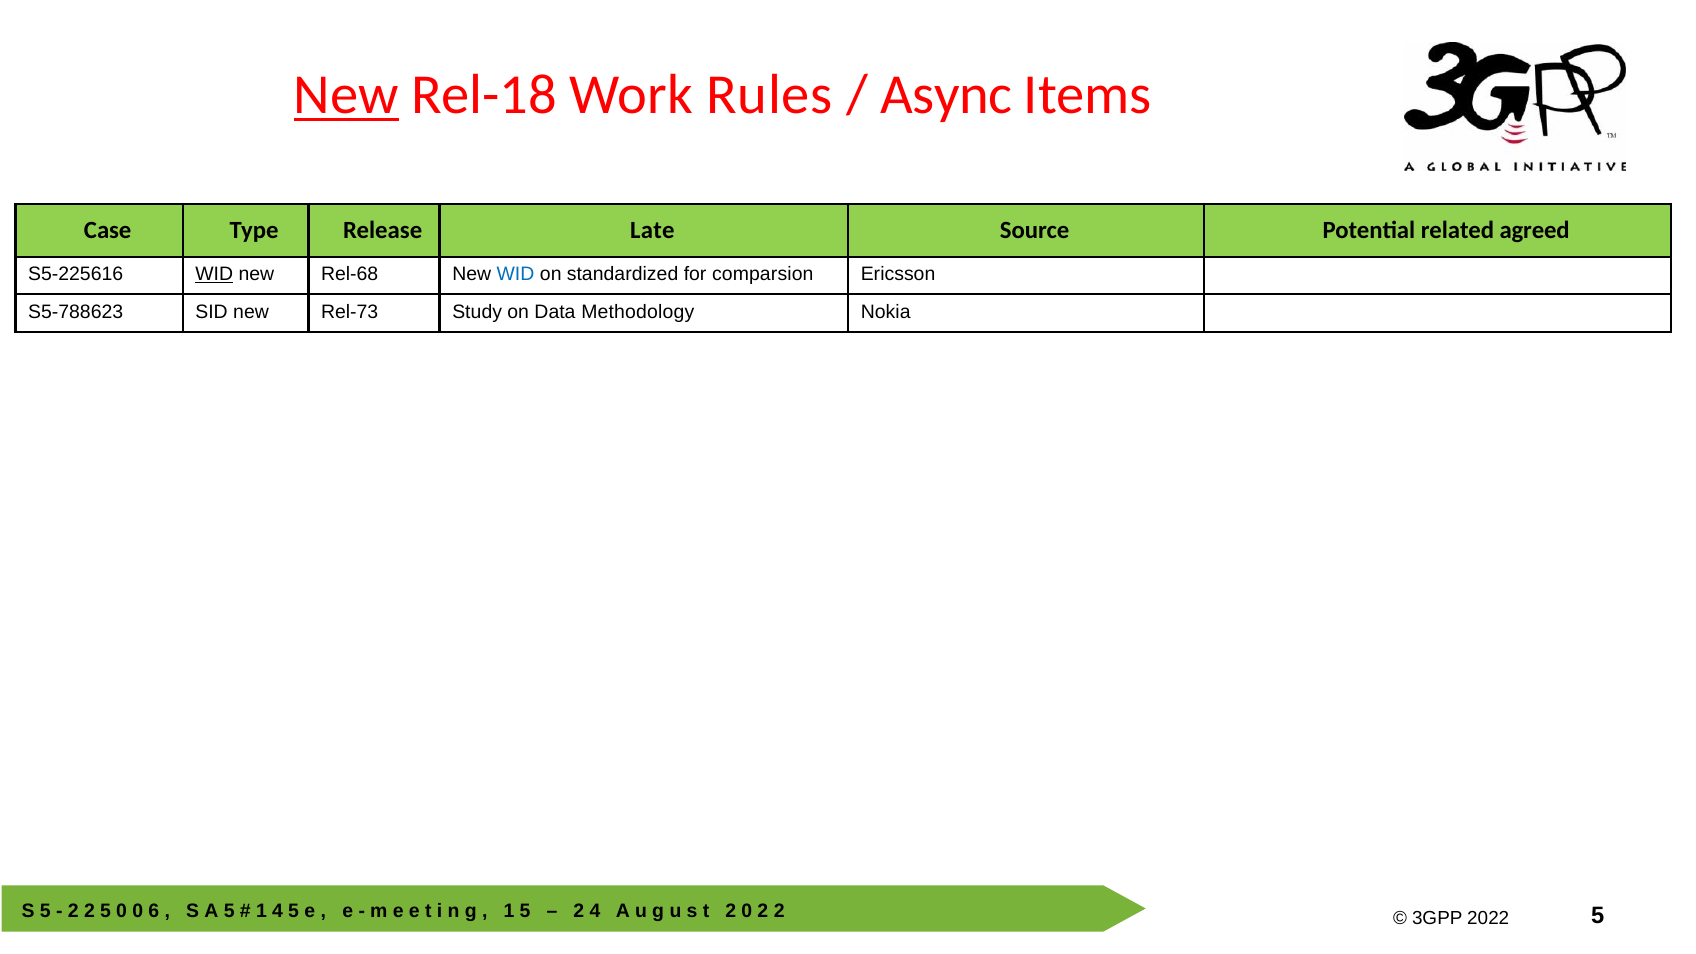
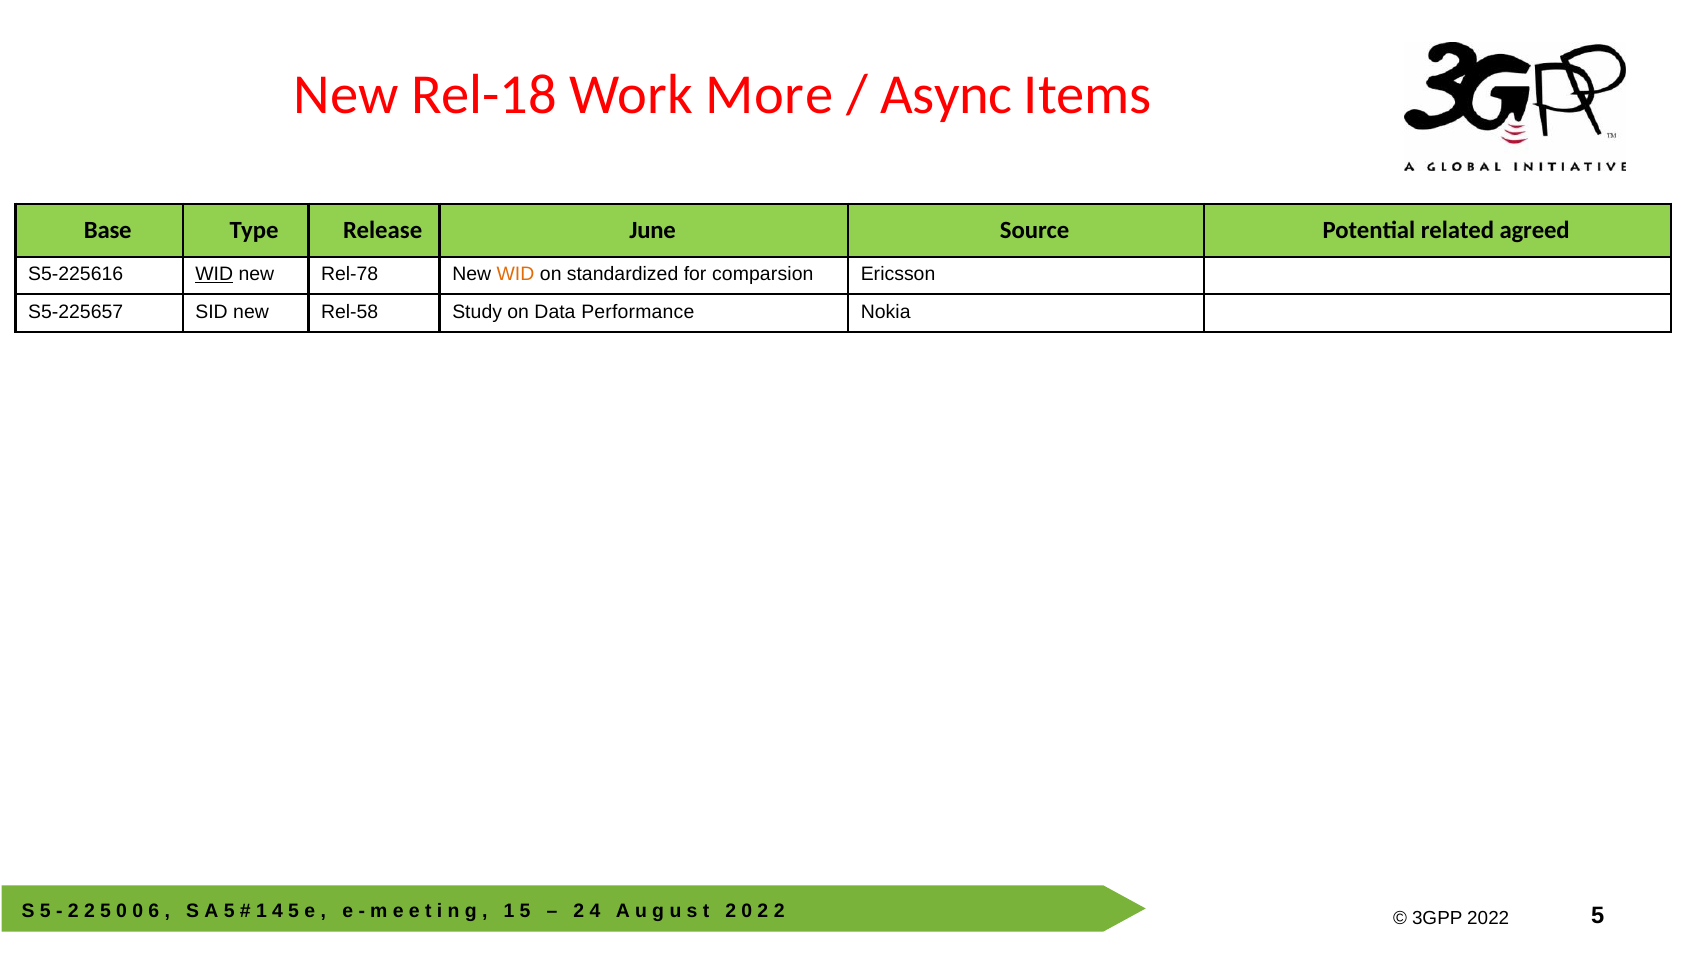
New underline: present -> none (346, 95)
Rules: Rules -> More (769, 95)
Case: Case -> Base (108, 231)
Late: Late -> June (653, 231)
Rel-68: Rel-68 -> Rel-78 (350, 274)
WID colour: blue -> orange (516, 274)
S5-788623: S5-788623 -> S5-225657 (76, 312)
Rel-73: Rel-73 -> Rel-58 (350, 312)
Methodology: Methodology -> Performance (638, 312)
